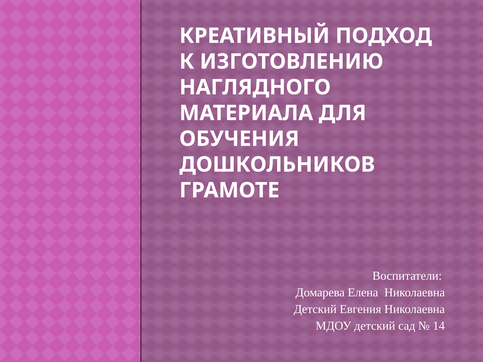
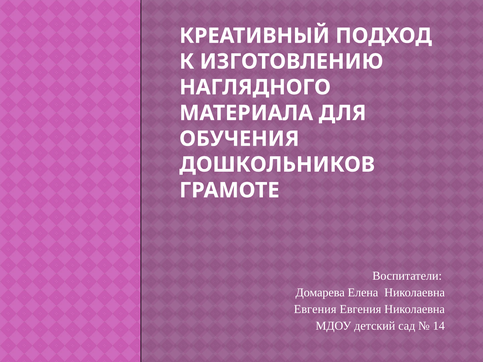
Детский: Детский -> Евгения (315, 309)
